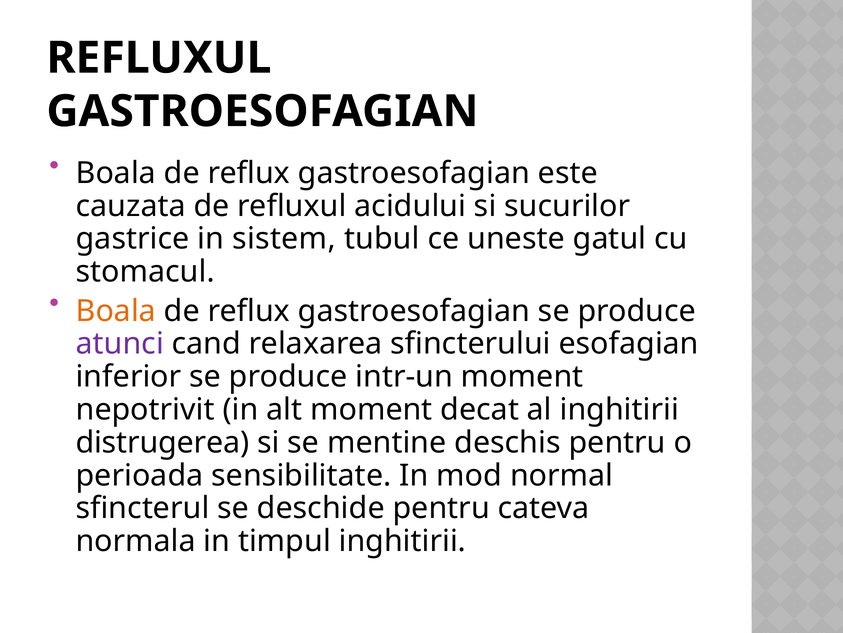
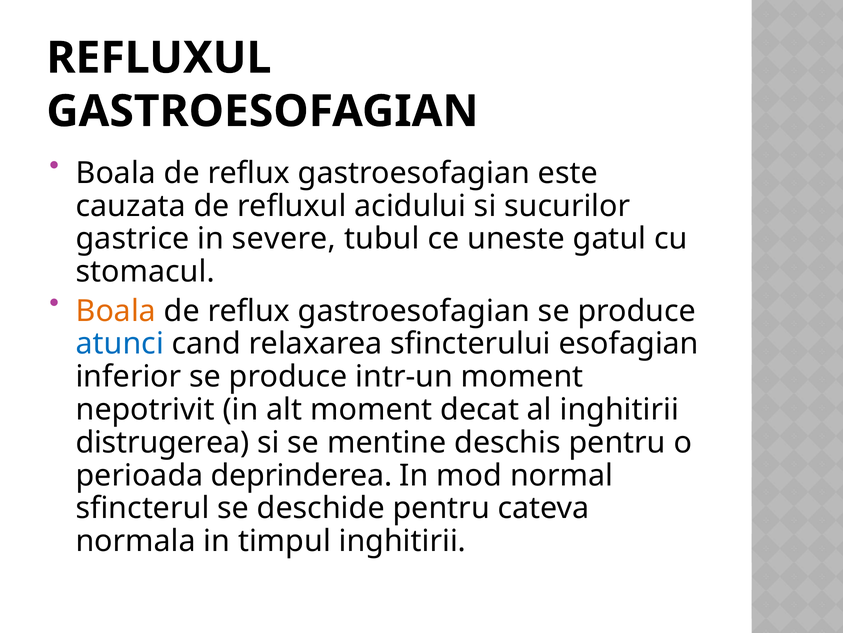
sistem: sistem -> severe (284, 239)
atunci colour: purple -> blue (120, 344)
sensibilitate: sensibilitate -> deprinderea (302, 475)
